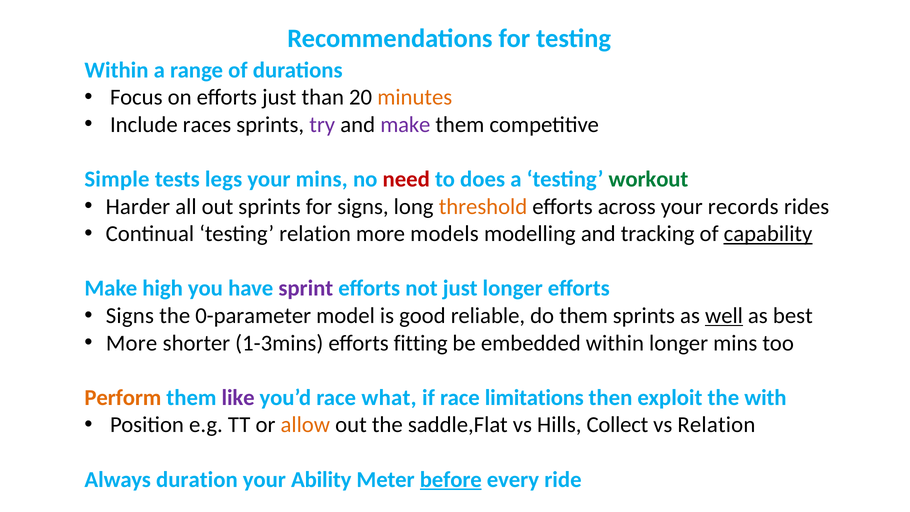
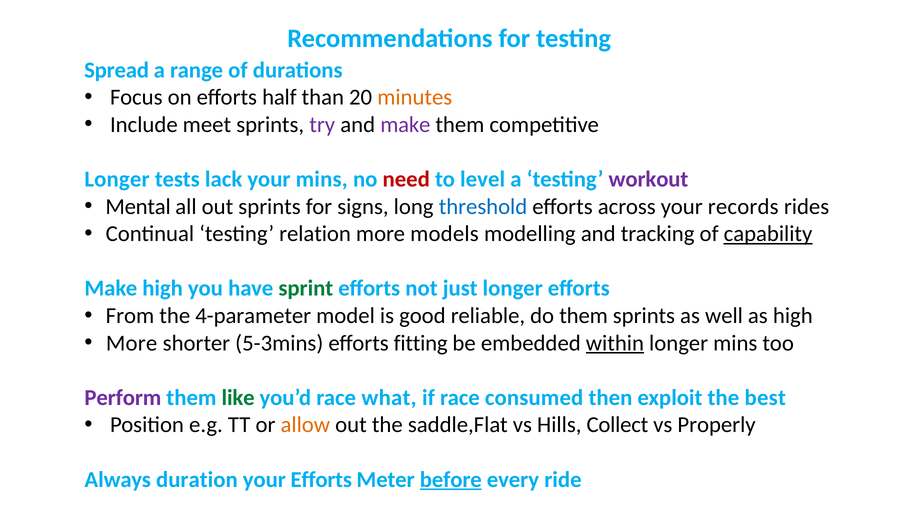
Within: Within -> Spread (117, 70)
efforts just: just -> half (279, 97)
races: races -> meet (207, 125)
Simple: Simple -> Longer (117, 179)
legs: legs -> lack (224, 179)
does: does -> level (483, 179)
workout colour: green -> purple (648, 179)
Harder: Harder -> Mental (138, 206)
threshold colour: orange -> blue (483, 206)
sprint colour: purple -> green (306, 288)
Signs: Signs -> From (130, 316)
0-parameter: 0-parameter -> 4-parameter (253, 316)
well underline: present -> none (724, 316)
as best: best -> high (793, 316)
1-3mins: 1-3mins -> 5-3mins (279, 343)
within underline: none -> present (615, 343)
Perform colour: orange -> purple (123, 398)
like colour: purple -> green (238, 398)
limitations: limitations -> consumed (534, 398)
with: with -> best (765, 398)
vs Relation: Relation -> Properly (717, 425)
your Ability: Ability -> Efforts (321, 479)
